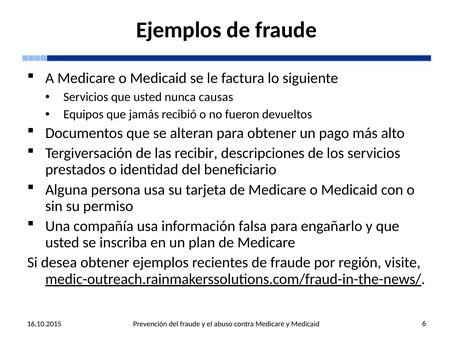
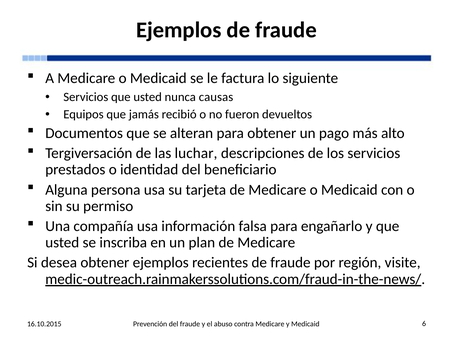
recibir: recibir -> luchar (196, 153)
